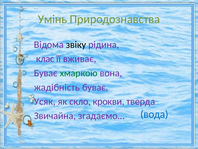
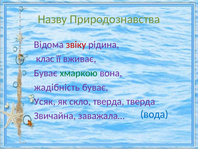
Умінь: Умінь -> Назву (52, 19)
звіку colour: black -> red (76, 44)
скло крокви: крокви -> тверда (109, 101)
згадаємо…: згадаємо… -> заважала… (101, 115)
